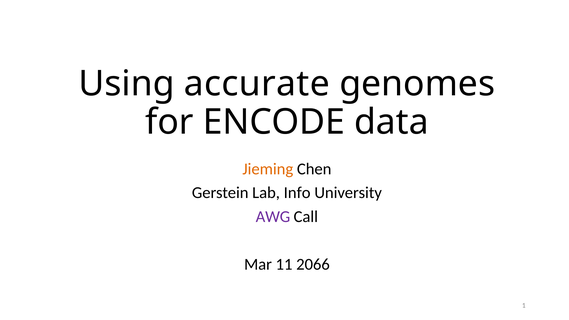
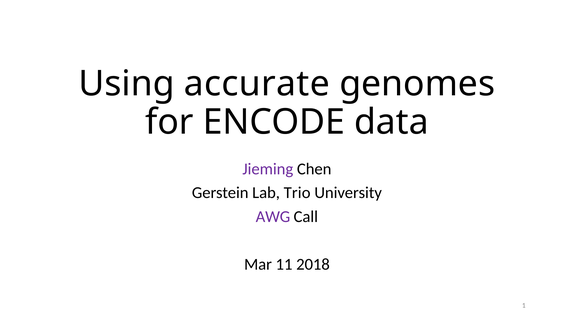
Jieming colour: orange -> purple (268, 169)
Info: Info -> Trio (297, 193)
2066: 2066 -> 2018 (313, 264)
